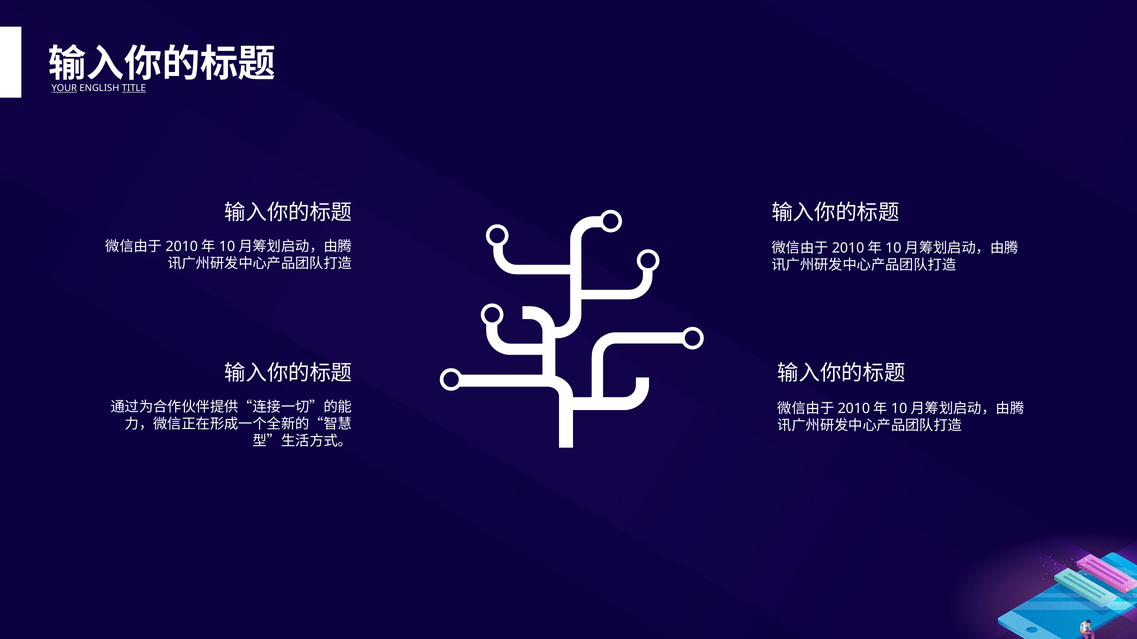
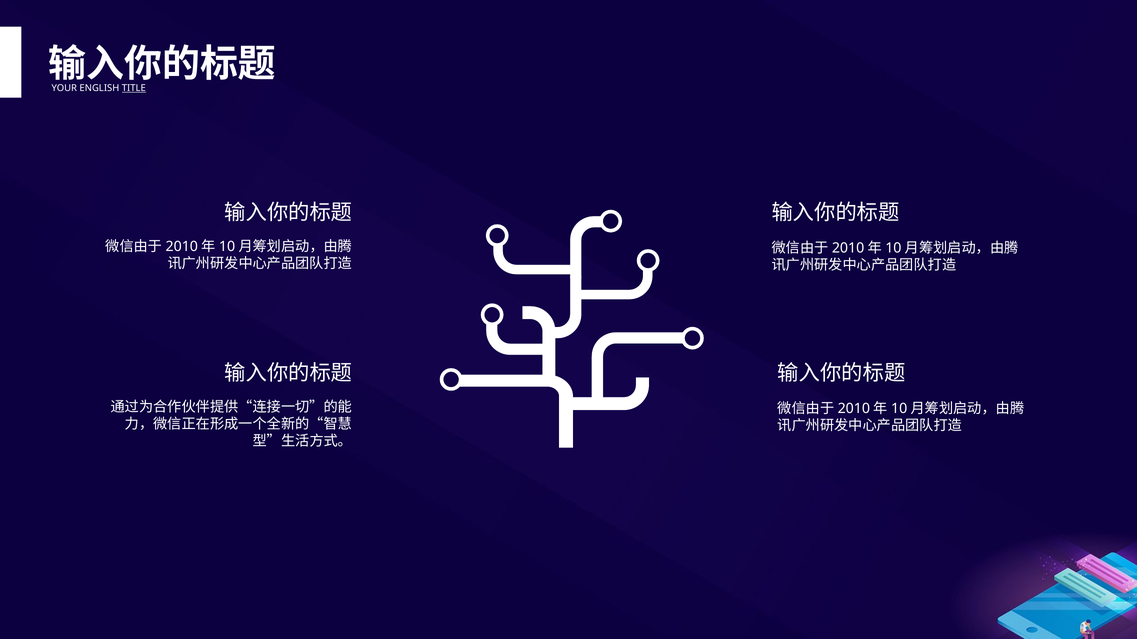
YOUR underline: present -> none (64, 88)
